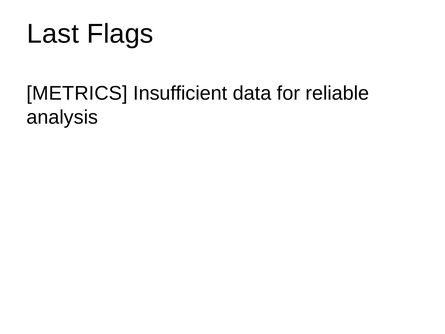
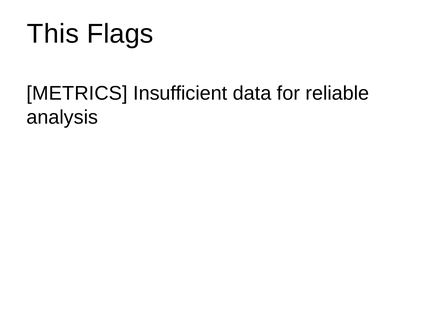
Last: Last -> This (53, 34)
